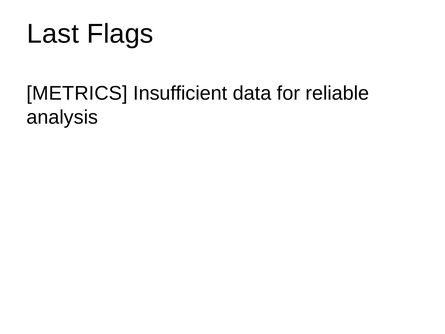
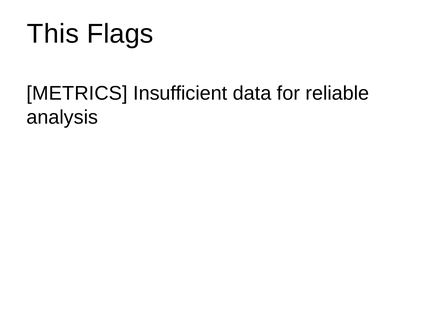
Last: Last -> This (53, 34)
